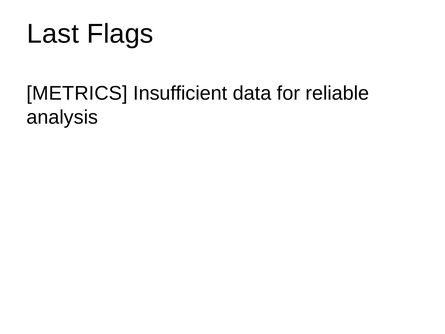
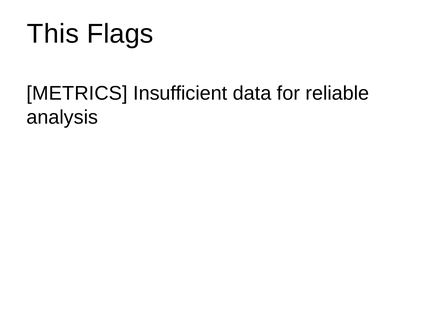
Last: Last -> This (53, 34)
